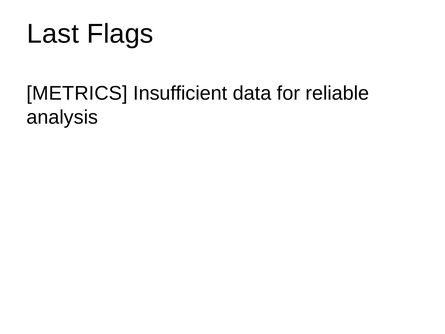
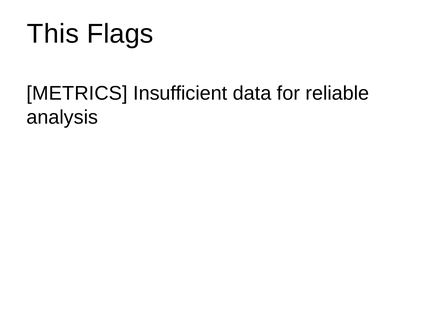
Last: Last -> This (53, 34)
